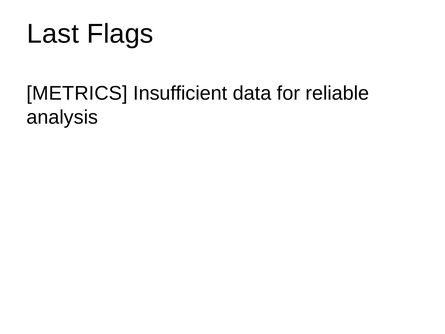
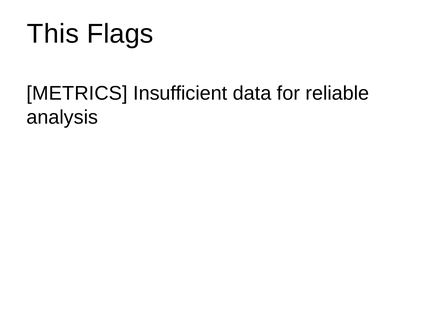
Last: Last -> This (53, 34)
